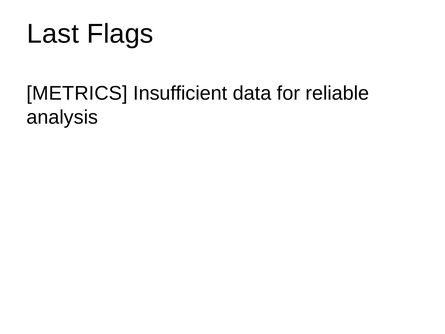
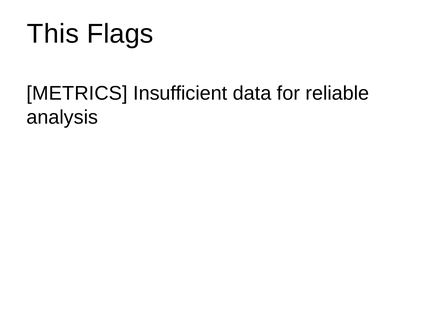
Last: Last -> This (53, 34)
